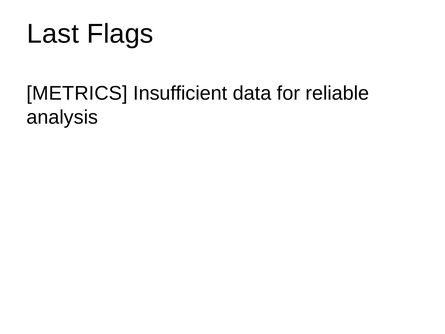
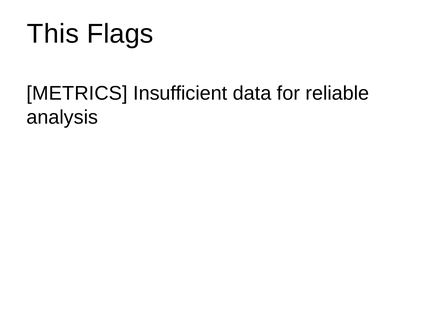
Last: Last -> This (53, 34)
